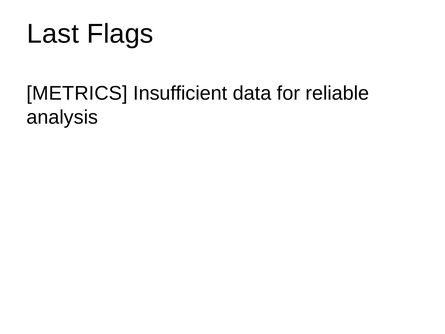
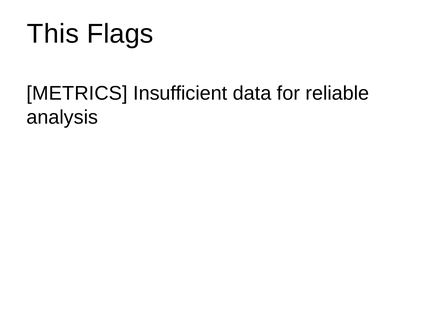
Last: Last -> This (53, 34)
